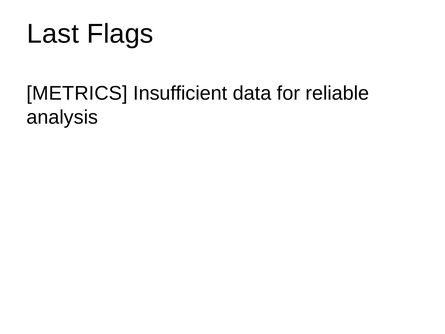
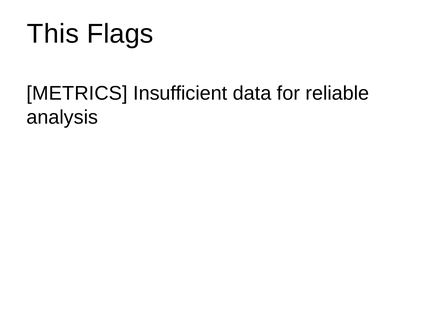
Last: Last -> This (53, 34)
